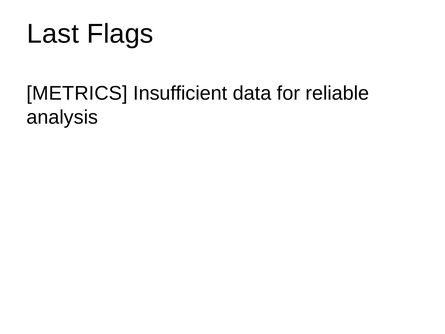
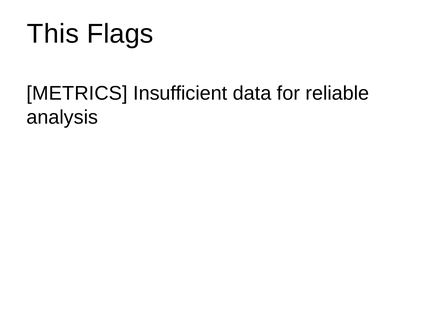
Last: Last -> This (53, 34)
